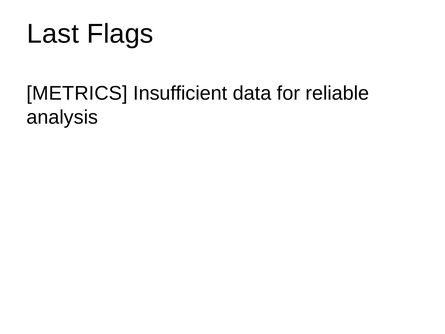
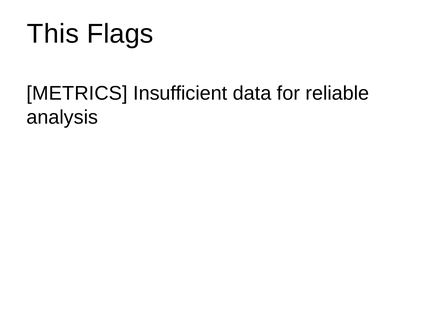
Last: Last -> This (53, 34)
